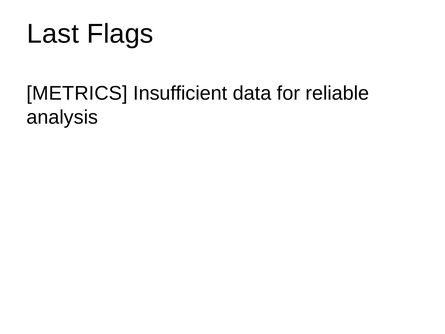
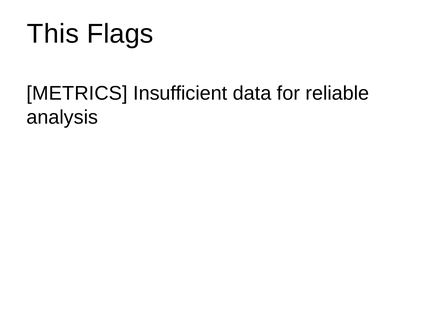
Last: Last -> This (53, 34)
